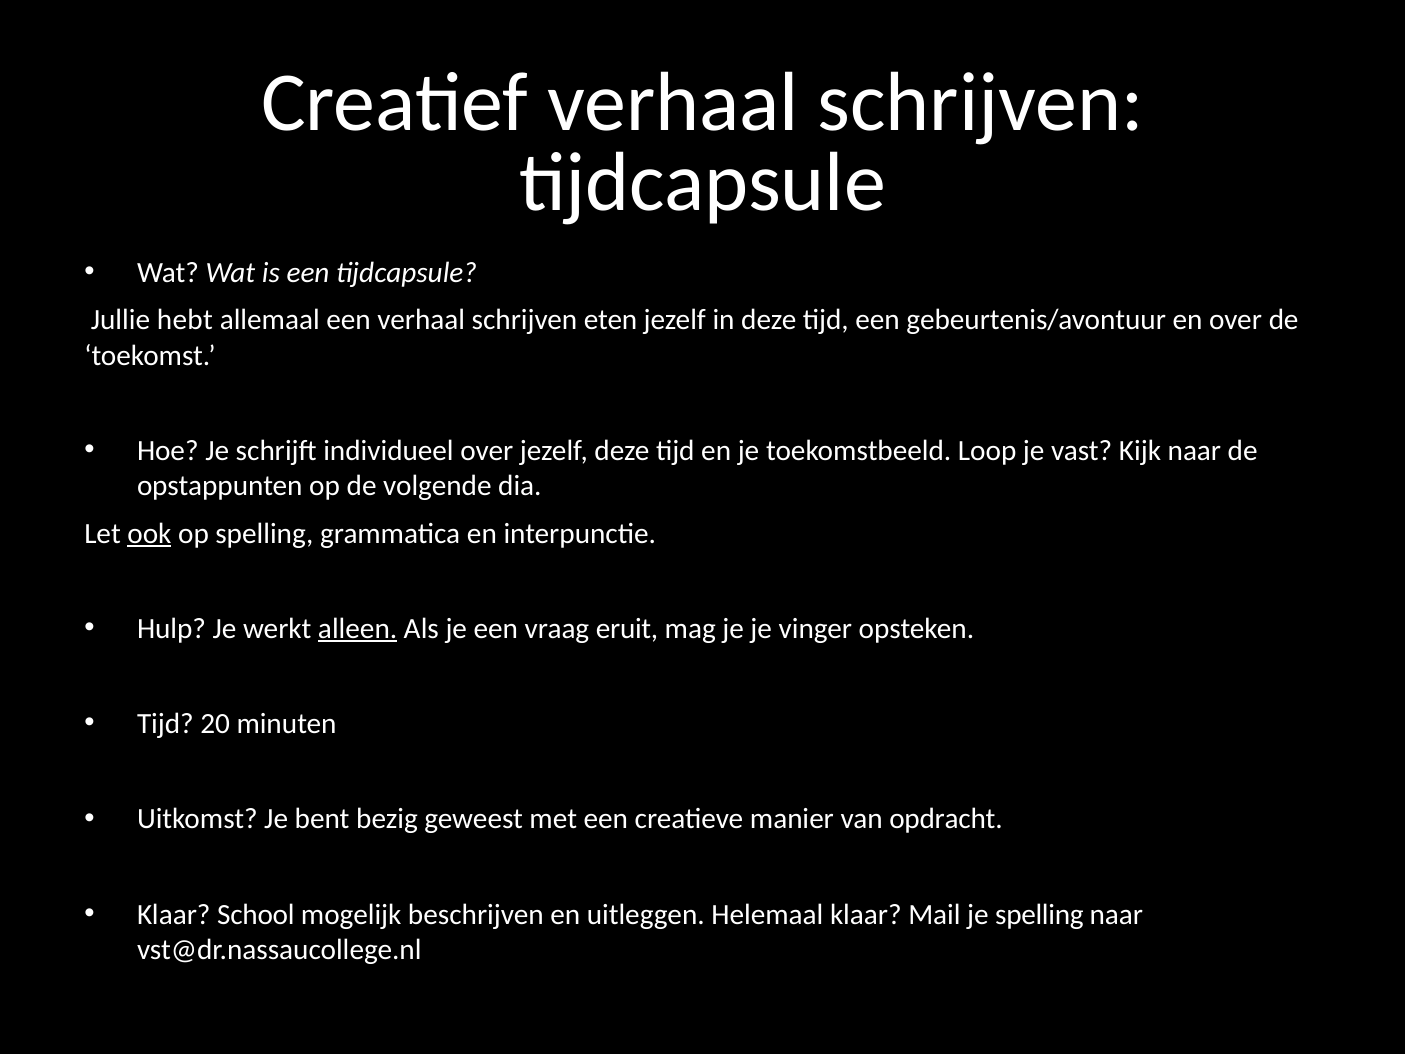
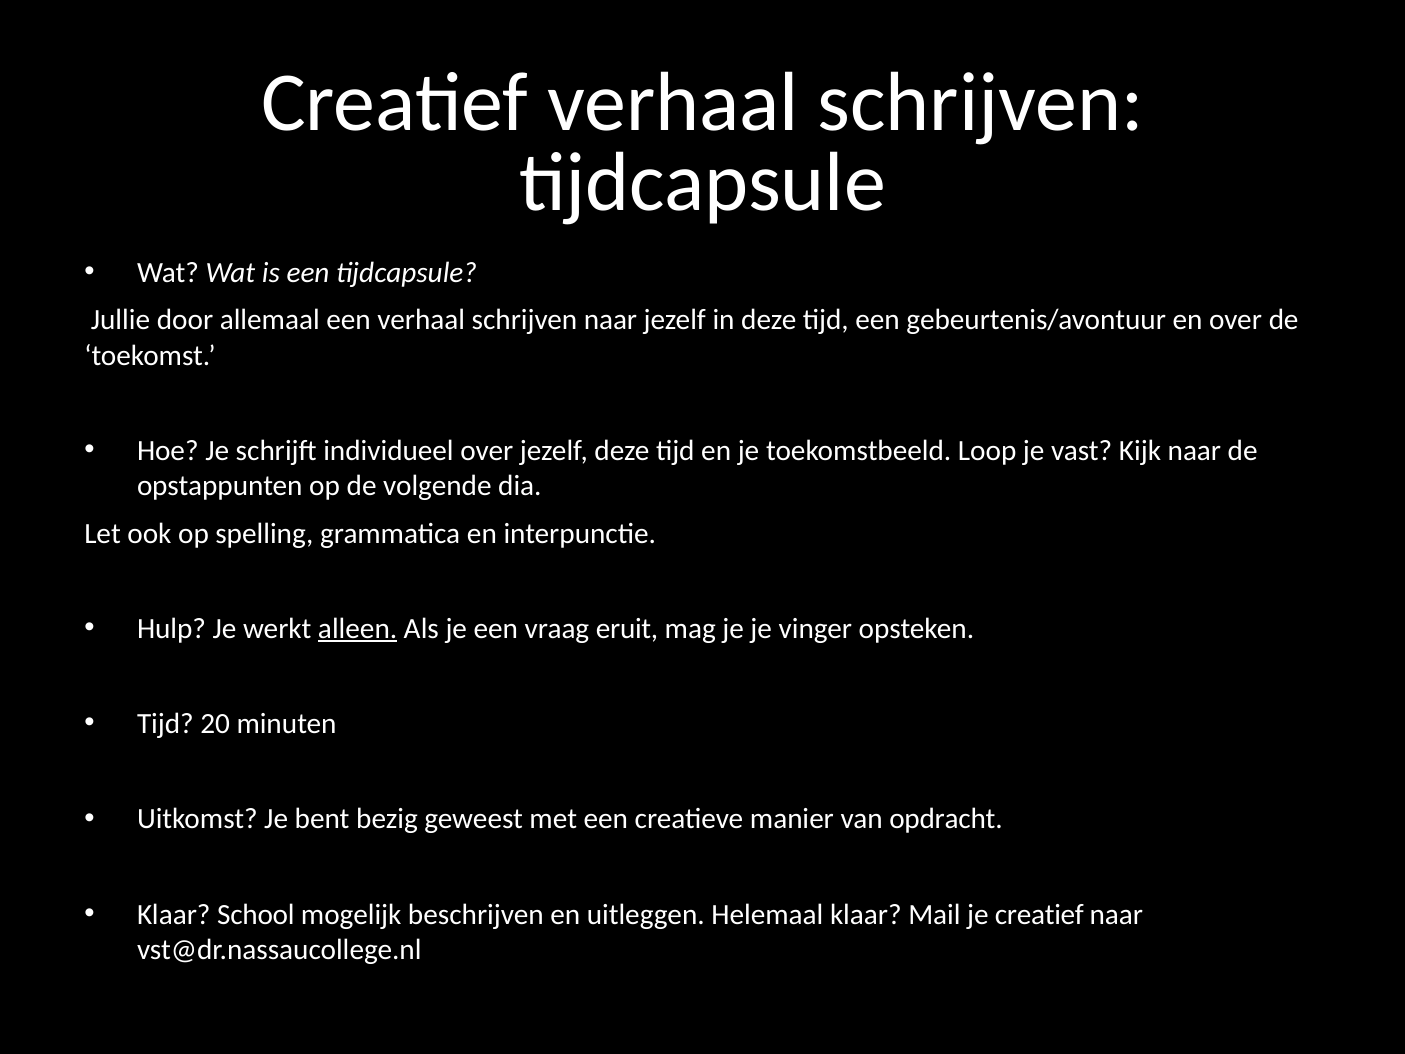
hebt: hebt -> door (185, 320)
schrijven eten: eten -> naar (611, 320)
ook underline: present -> none (149, 533)
je spelling: spelling -> creatief (1039, 914)
